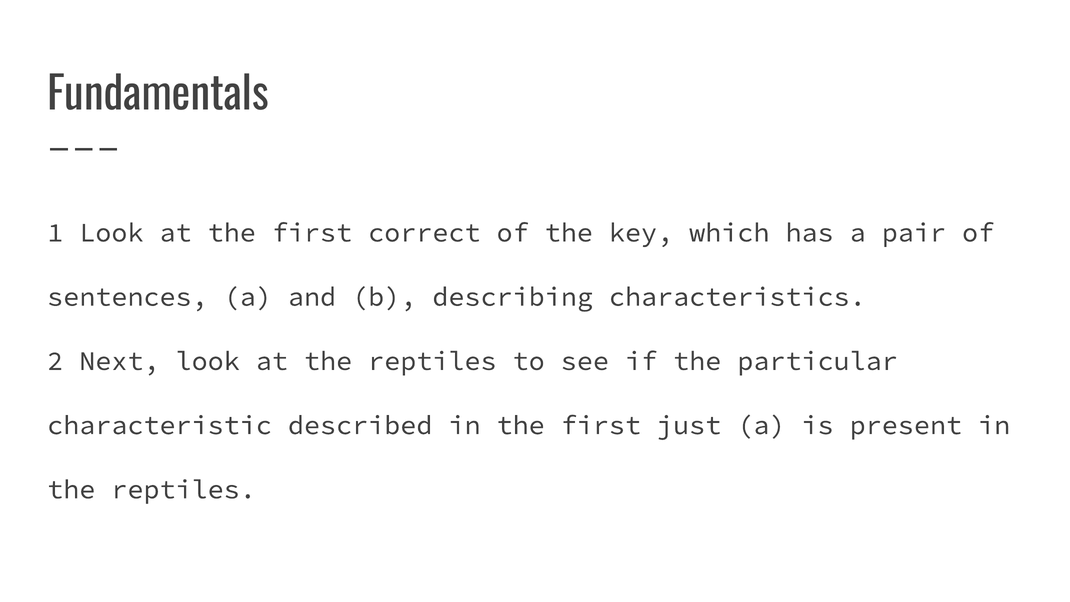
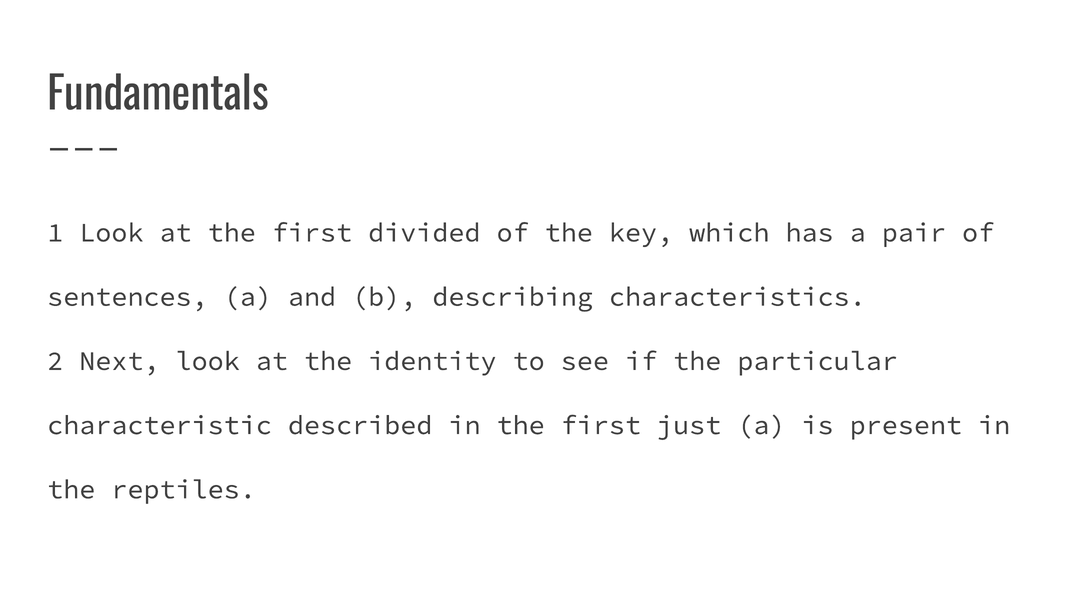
correct: correct -> divided (424, 233)
at the reptiles: reptiles -> identity (432, 361)
